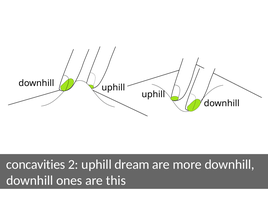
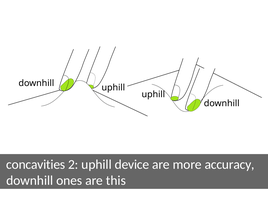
dream: dream -> device (132, 164)
more downhill: downhill -> accuracy (230, 164)
